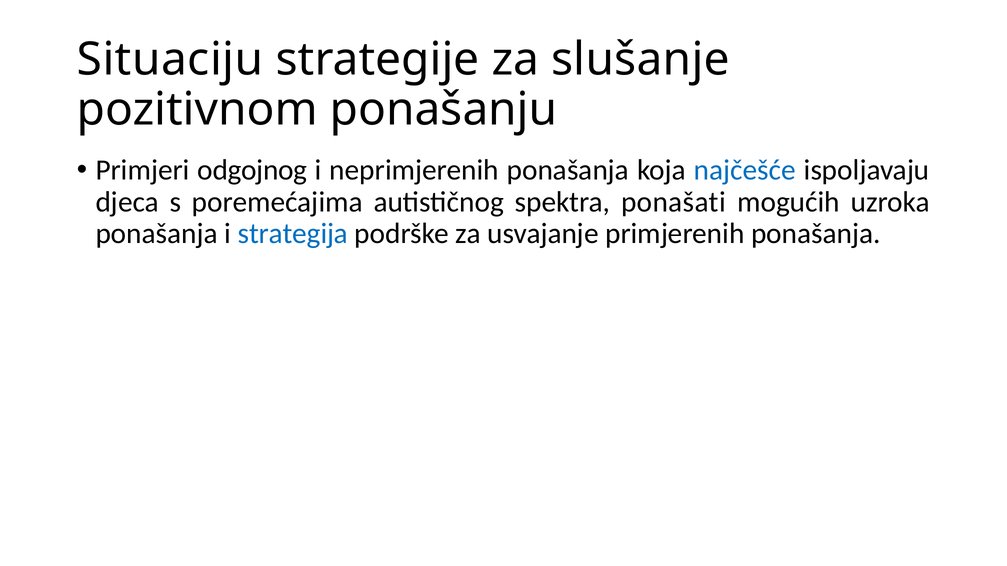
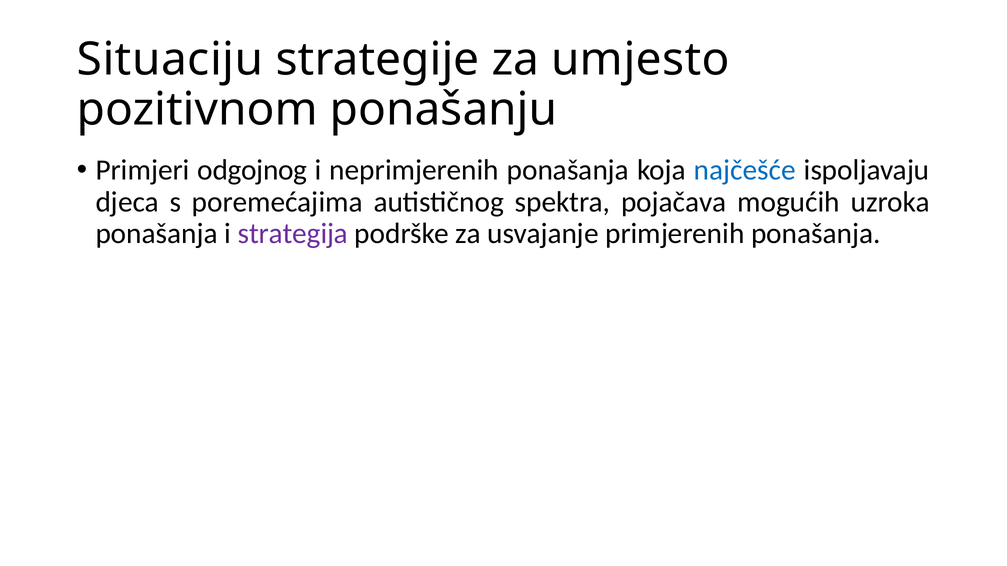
slušanje: slušanje -> umjesto (640, 60)
ponašati: ponašati -> pojačava (674, 202)
strategija colour: blue -> purple (293, 234)
